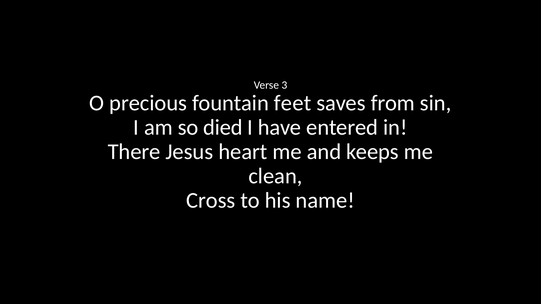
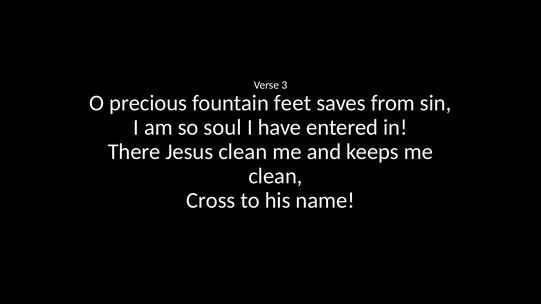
died: died -> soul (223, 128)
Jesus heart: heart -> clean (243, 152)
